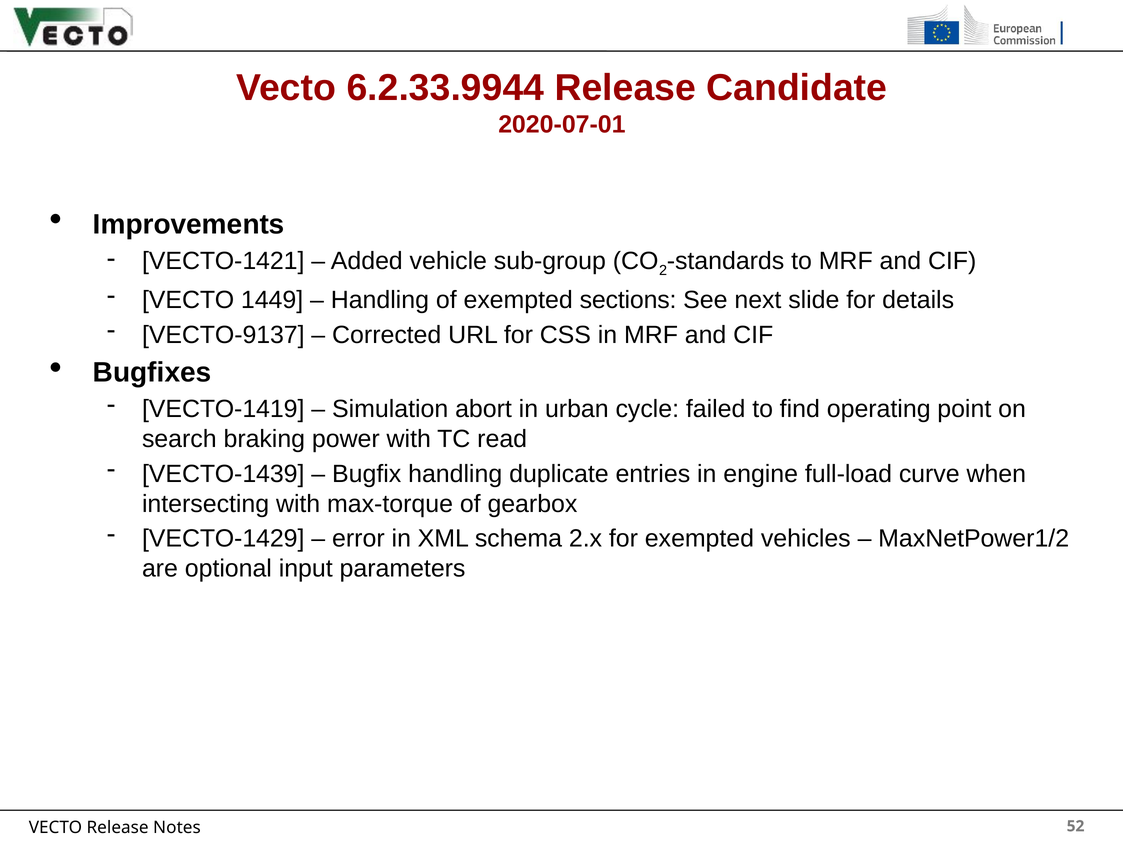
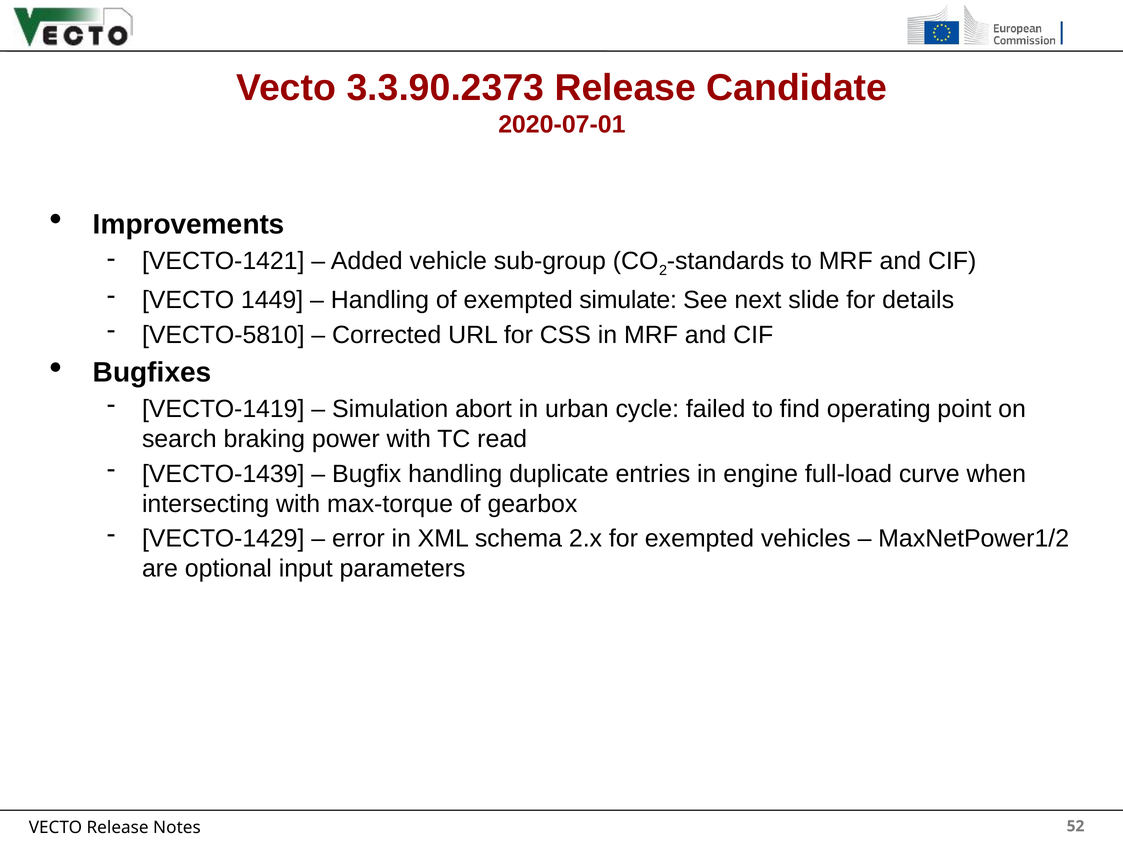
6.2.33.9944: 6.2.33.9944 -> 3.3.90.2373 (445, 88)
sections: sections -> simulate (628, 300)
VECTO-9137: VECTO-9137 -> VECTO-5810 (223, 335)
